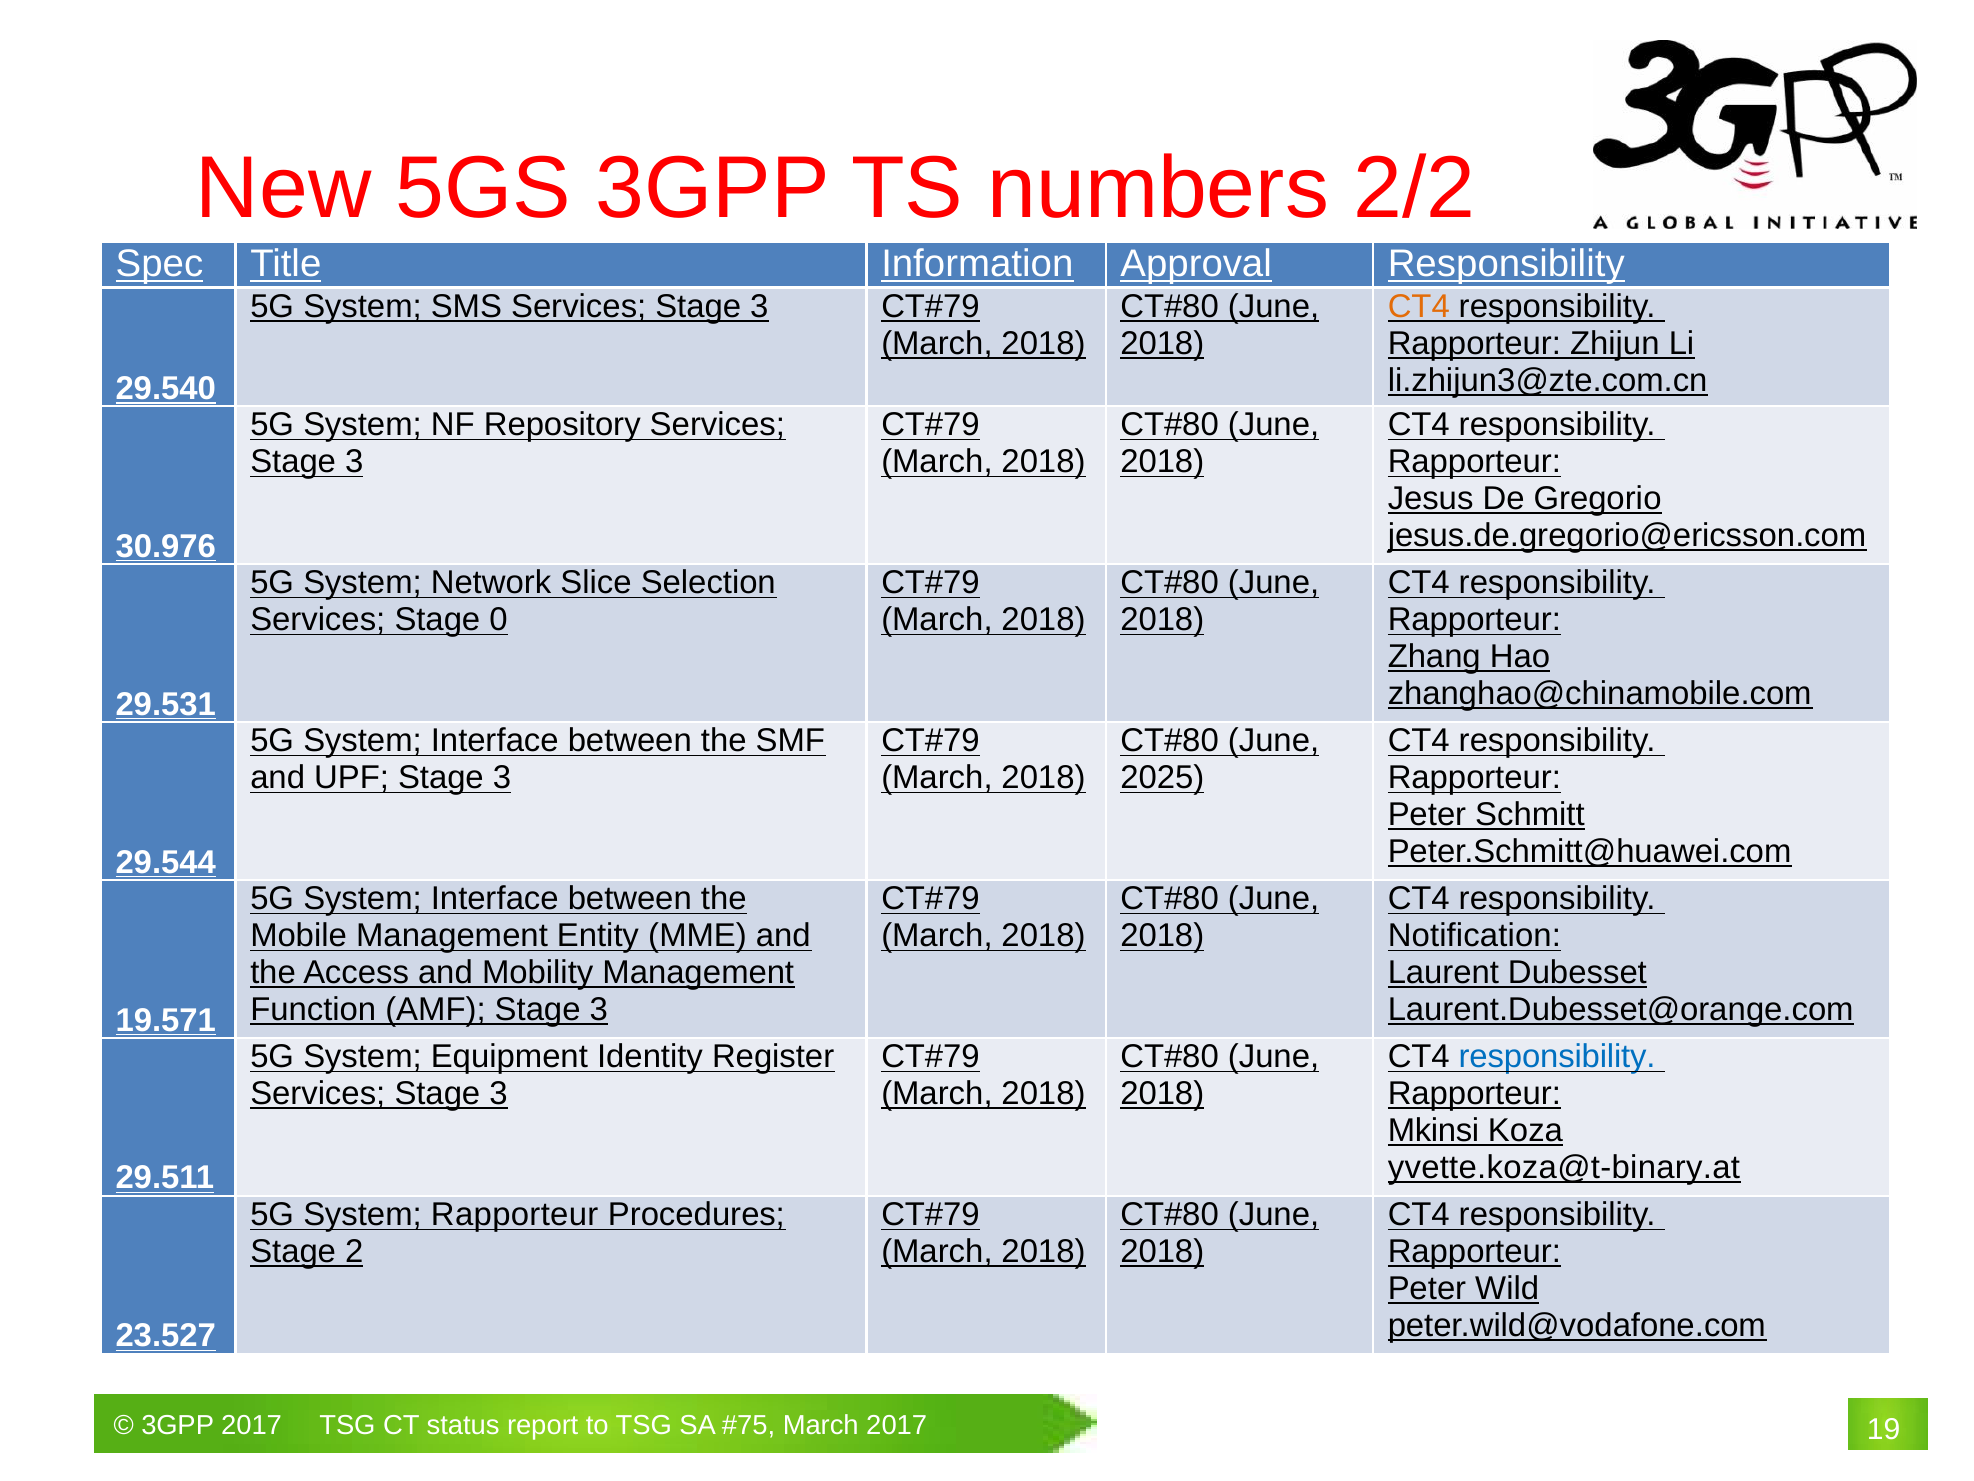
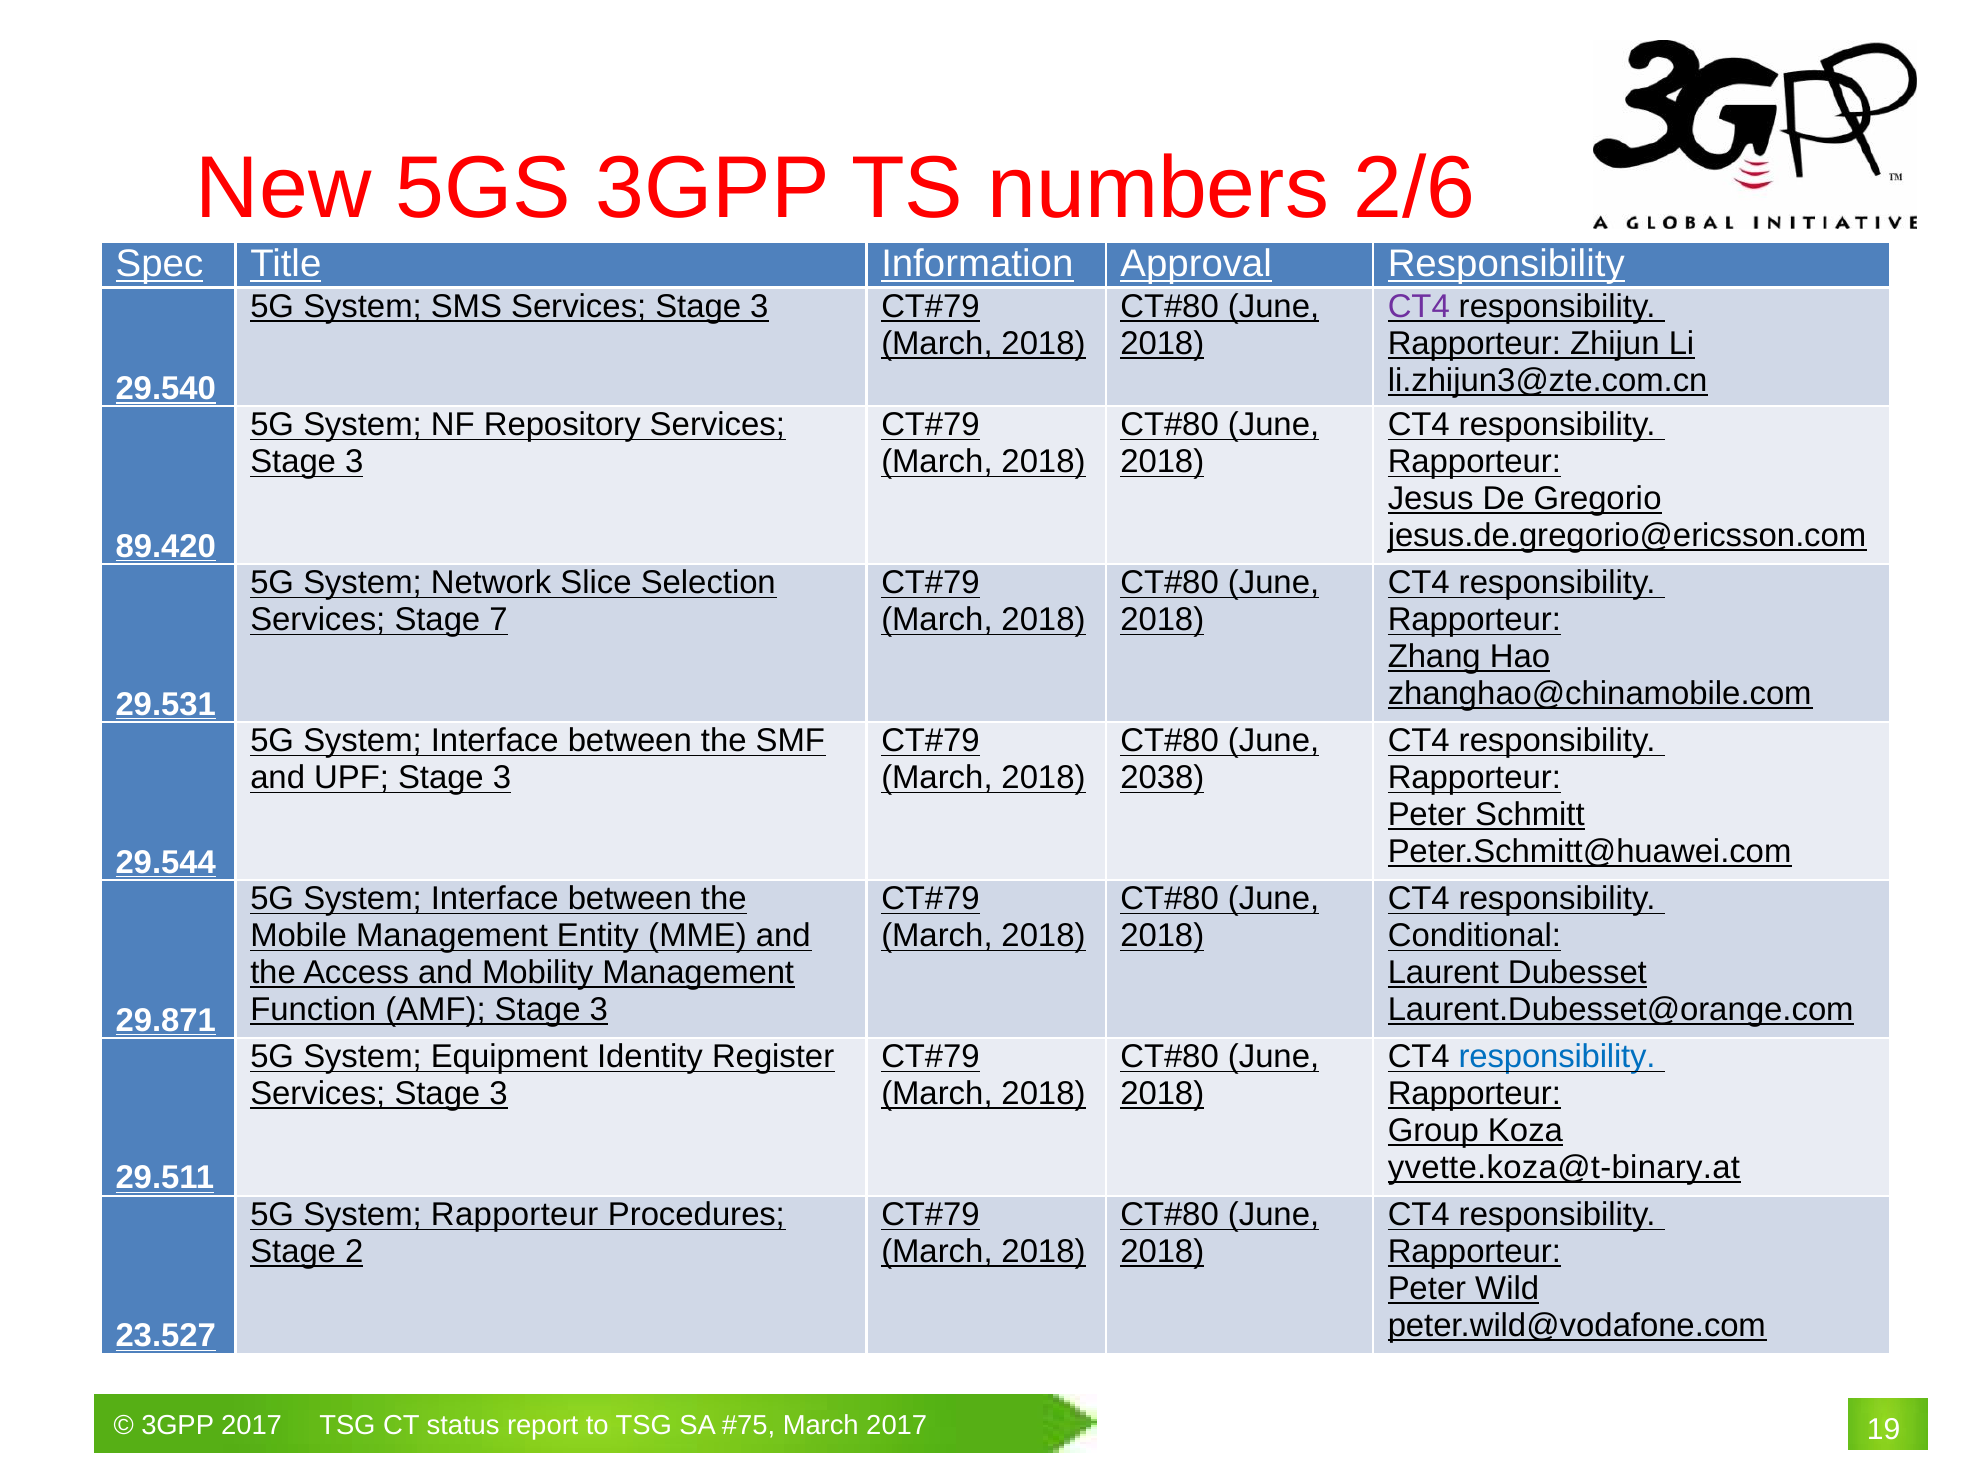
2/2: 2/2 -> 2/6 (1414, 189)
CT4 colour: orange -> purple (1419, 307)
30.976: 30.976 -> 89.420 (166, 546)
0: 0 -> 7 (499, 620)
2025: 2025 -> 2038 (1162, 778)
Notification: Notification -> Conditional (1474, 936)
19.571: 19.571 -> 29.871 (166, 1020)
Mkinsi: Mkinsi -> Group (1433, 1130)
